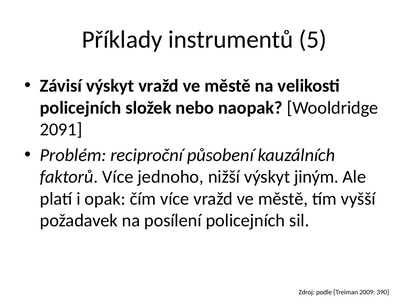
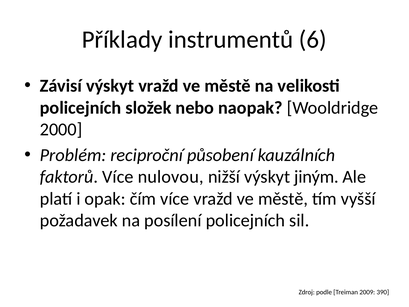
5: 5 -> 6 (313, 40)
2091: 2091 -> 2000 (61, 129)
jednoho: jednoho -> nulovou (171, 177)
